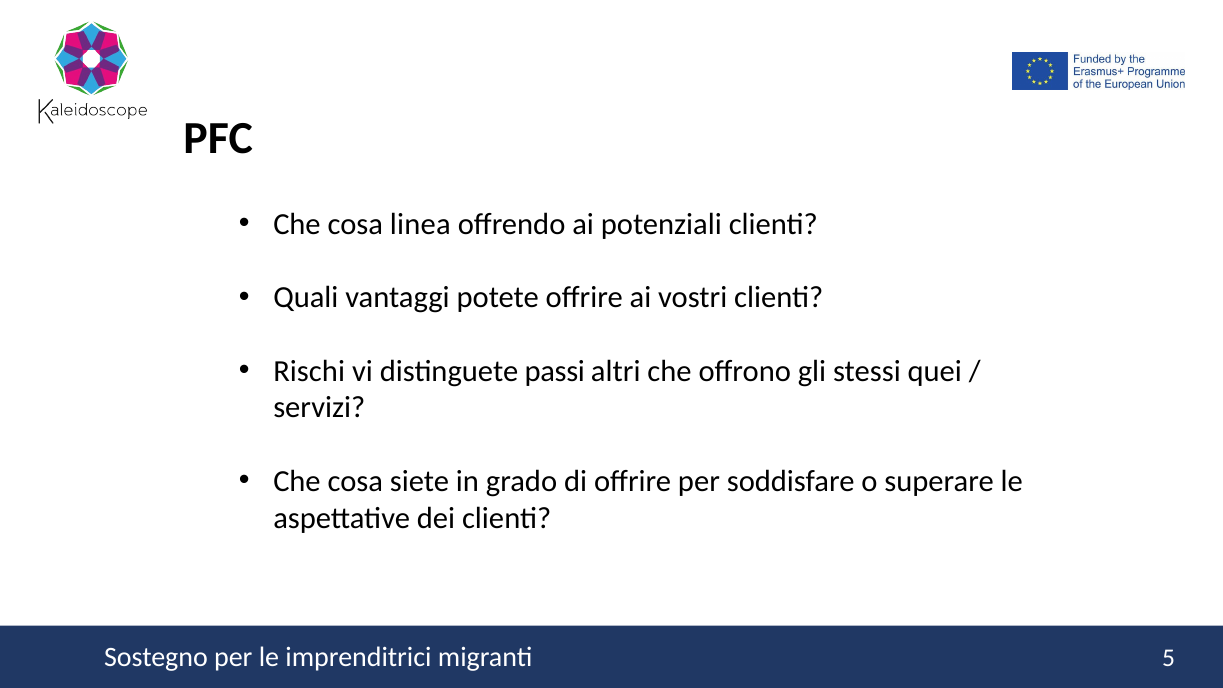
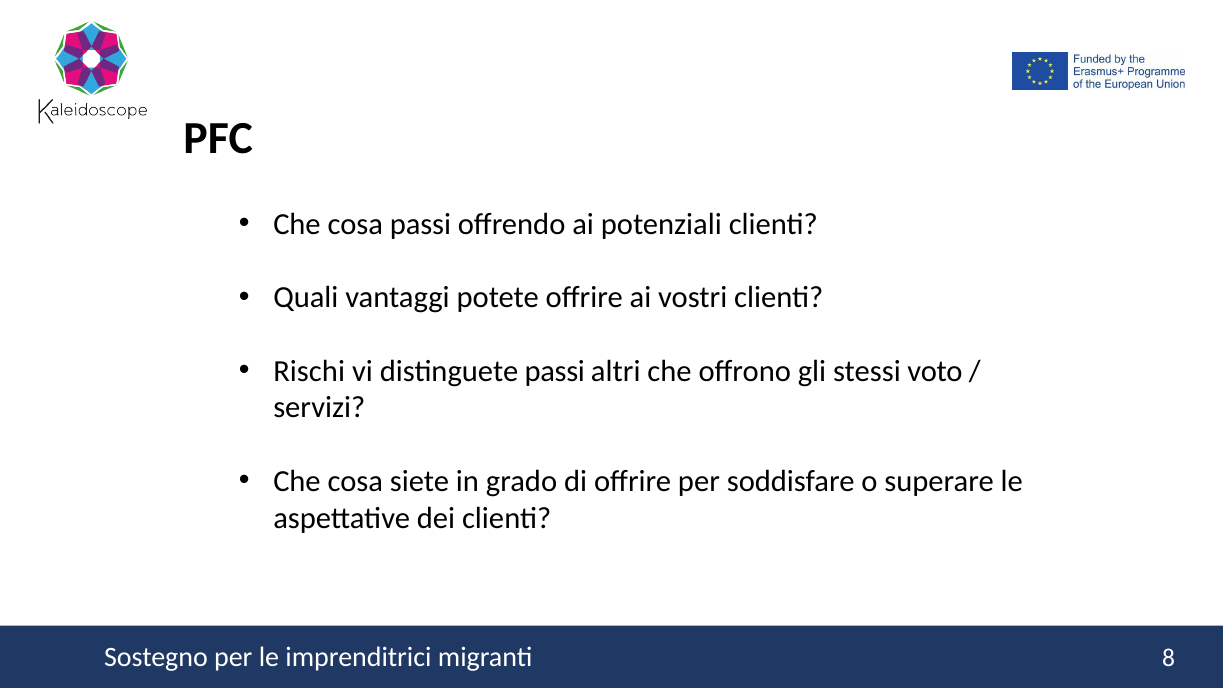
cosa linea: linea -> passi (421, 224)
quei: quei -> voto (935, 371)
5: 5 -> 8 (1168, 658)
